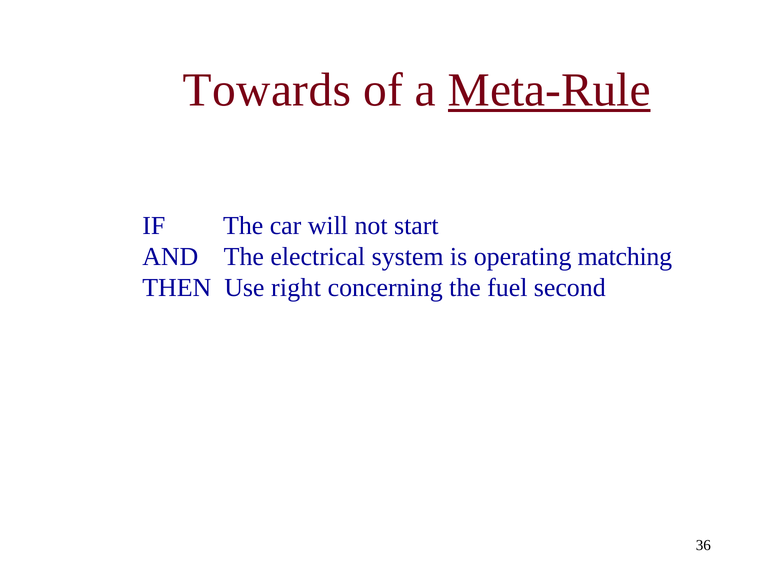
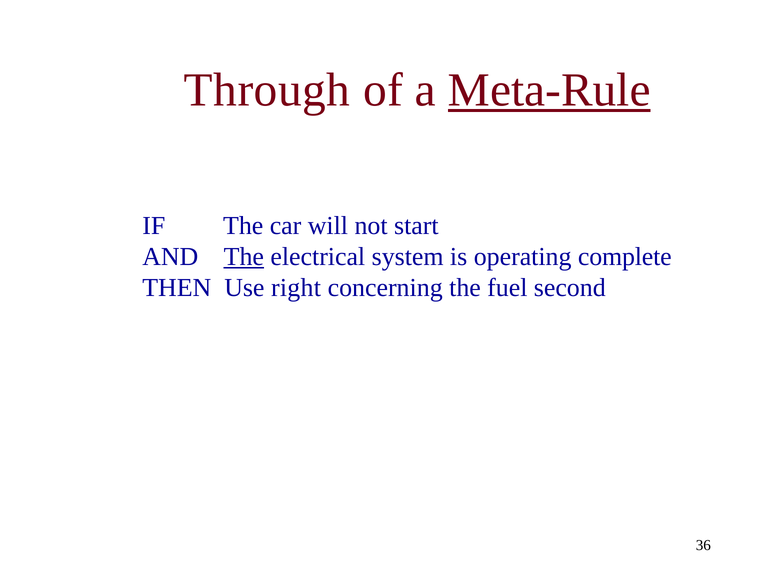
Towards: Towards -> Through (267, 90)
The underline: none -> present (244, 256)
matching: matching -> complete (625, 256)
